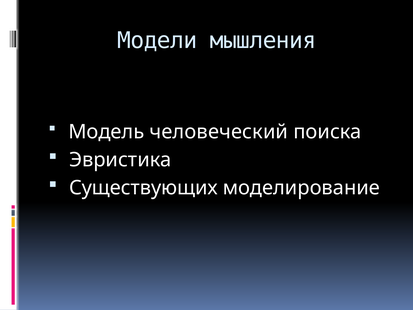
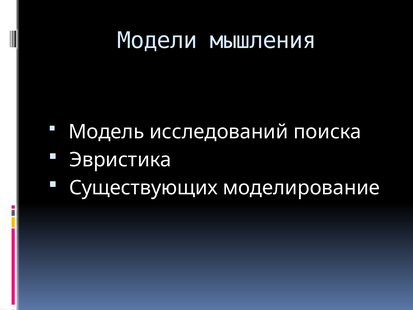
человеческий: человеческий -> исследований (219, 132)
